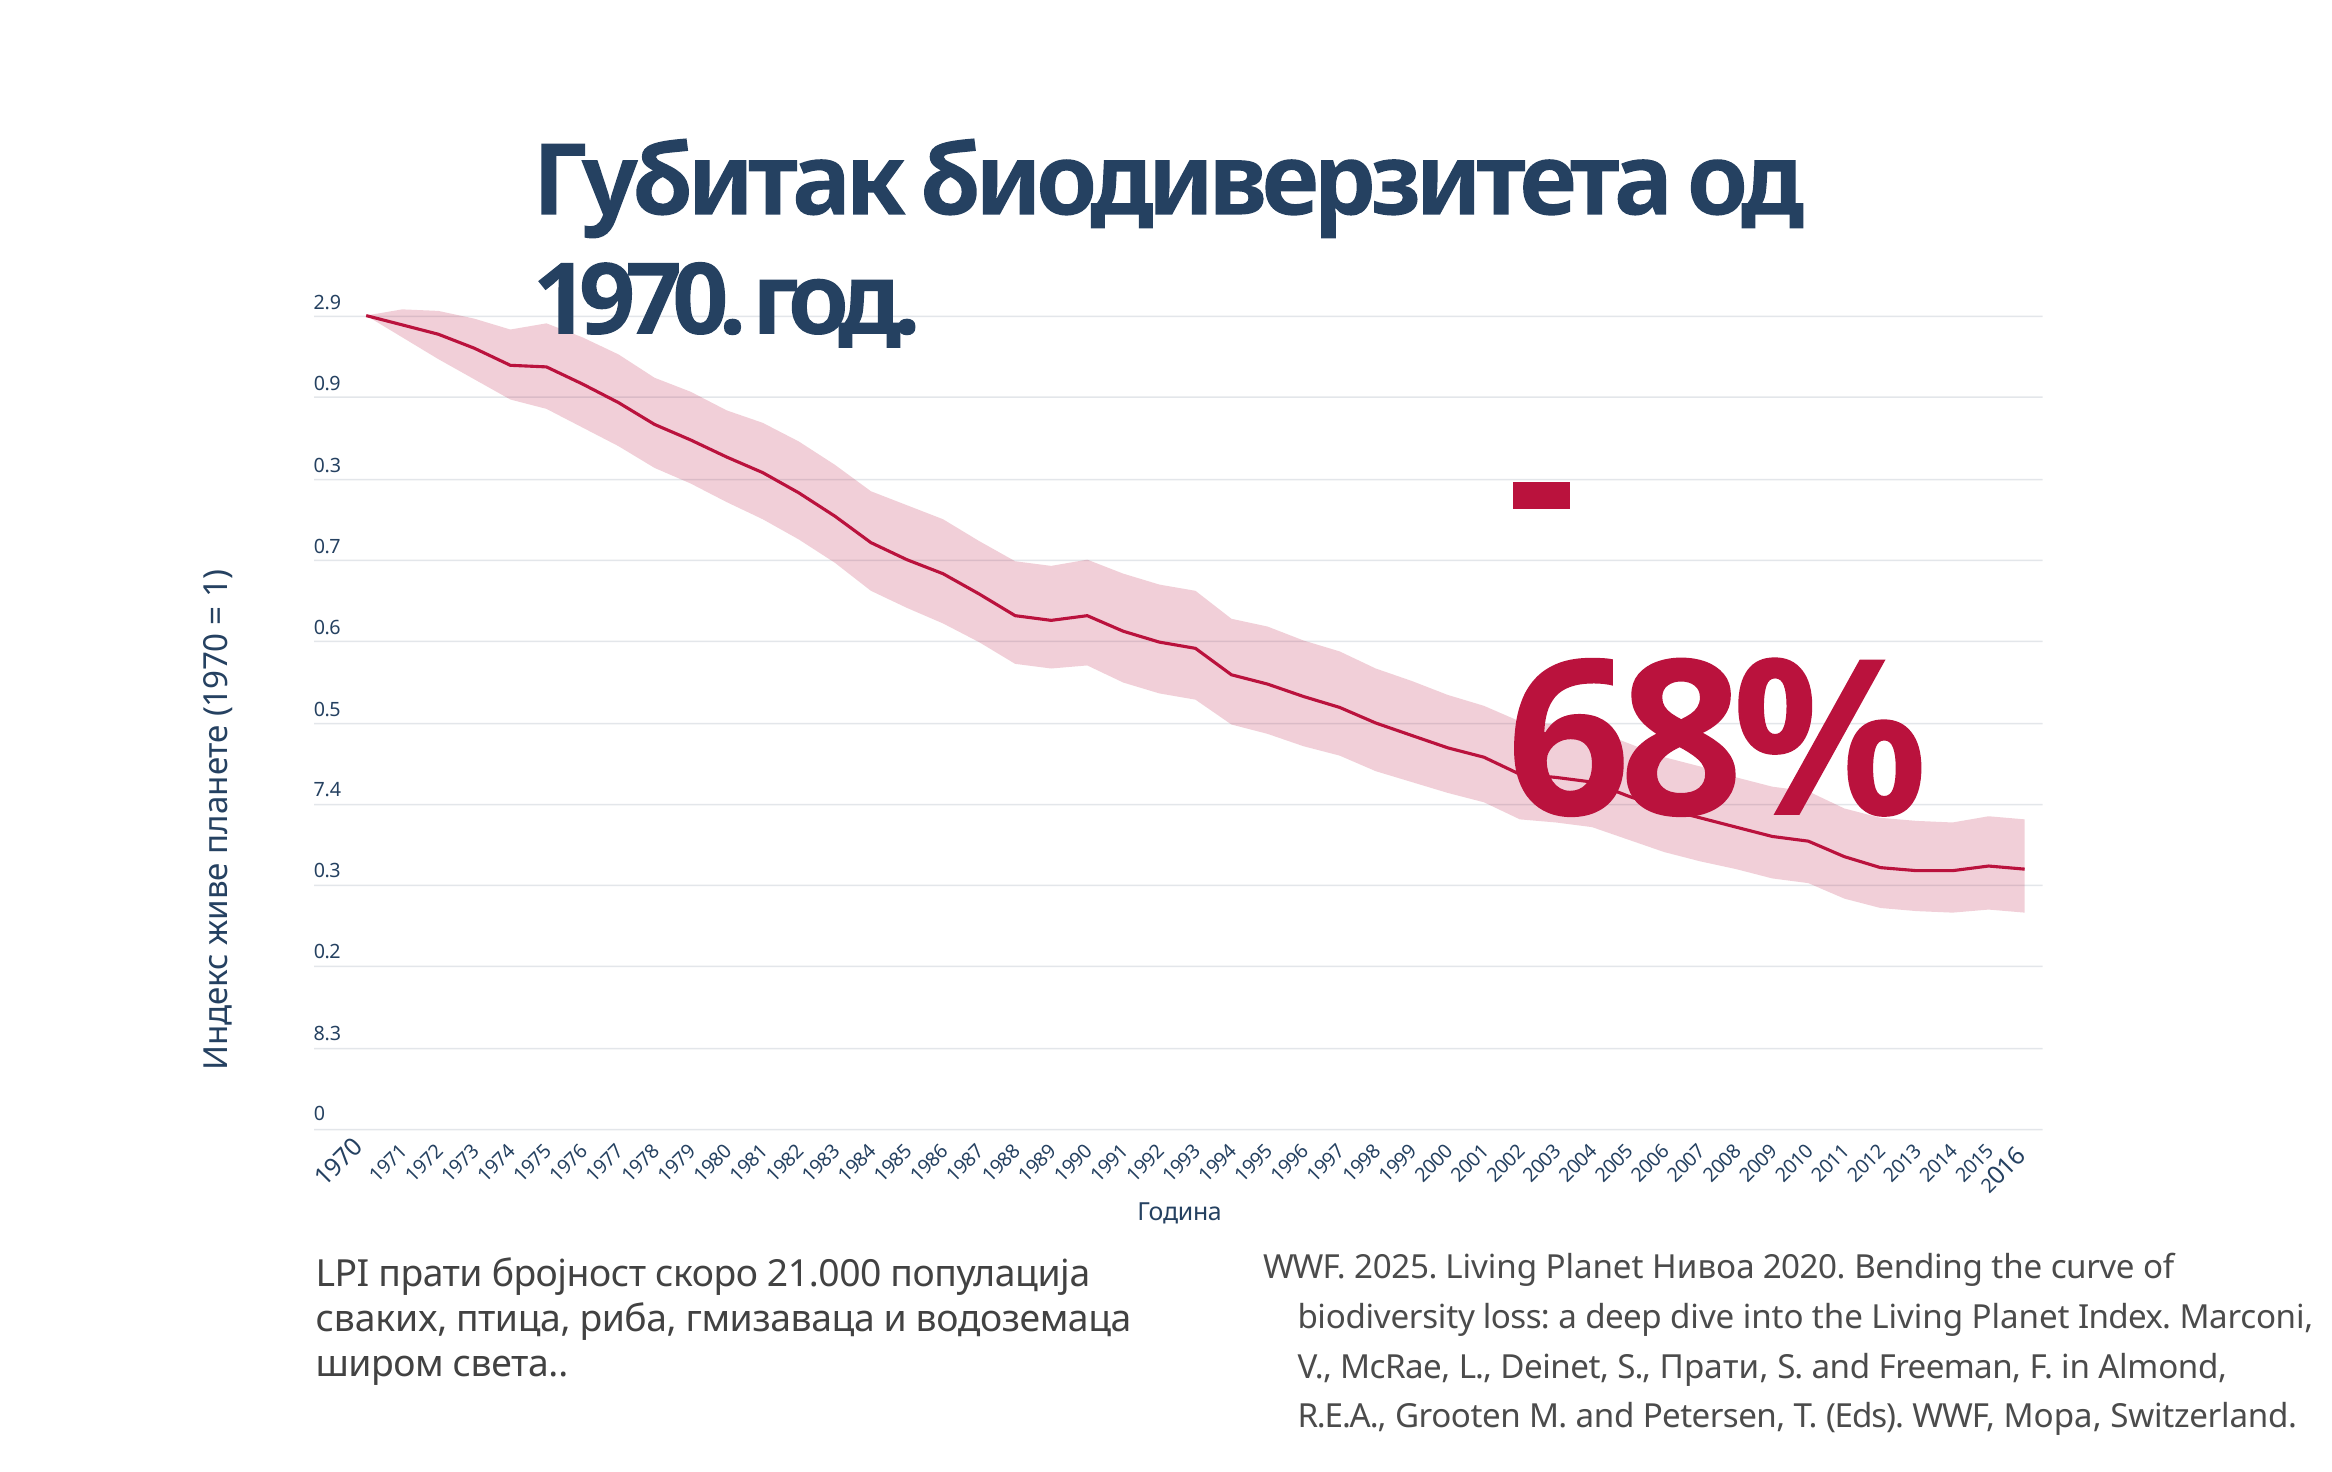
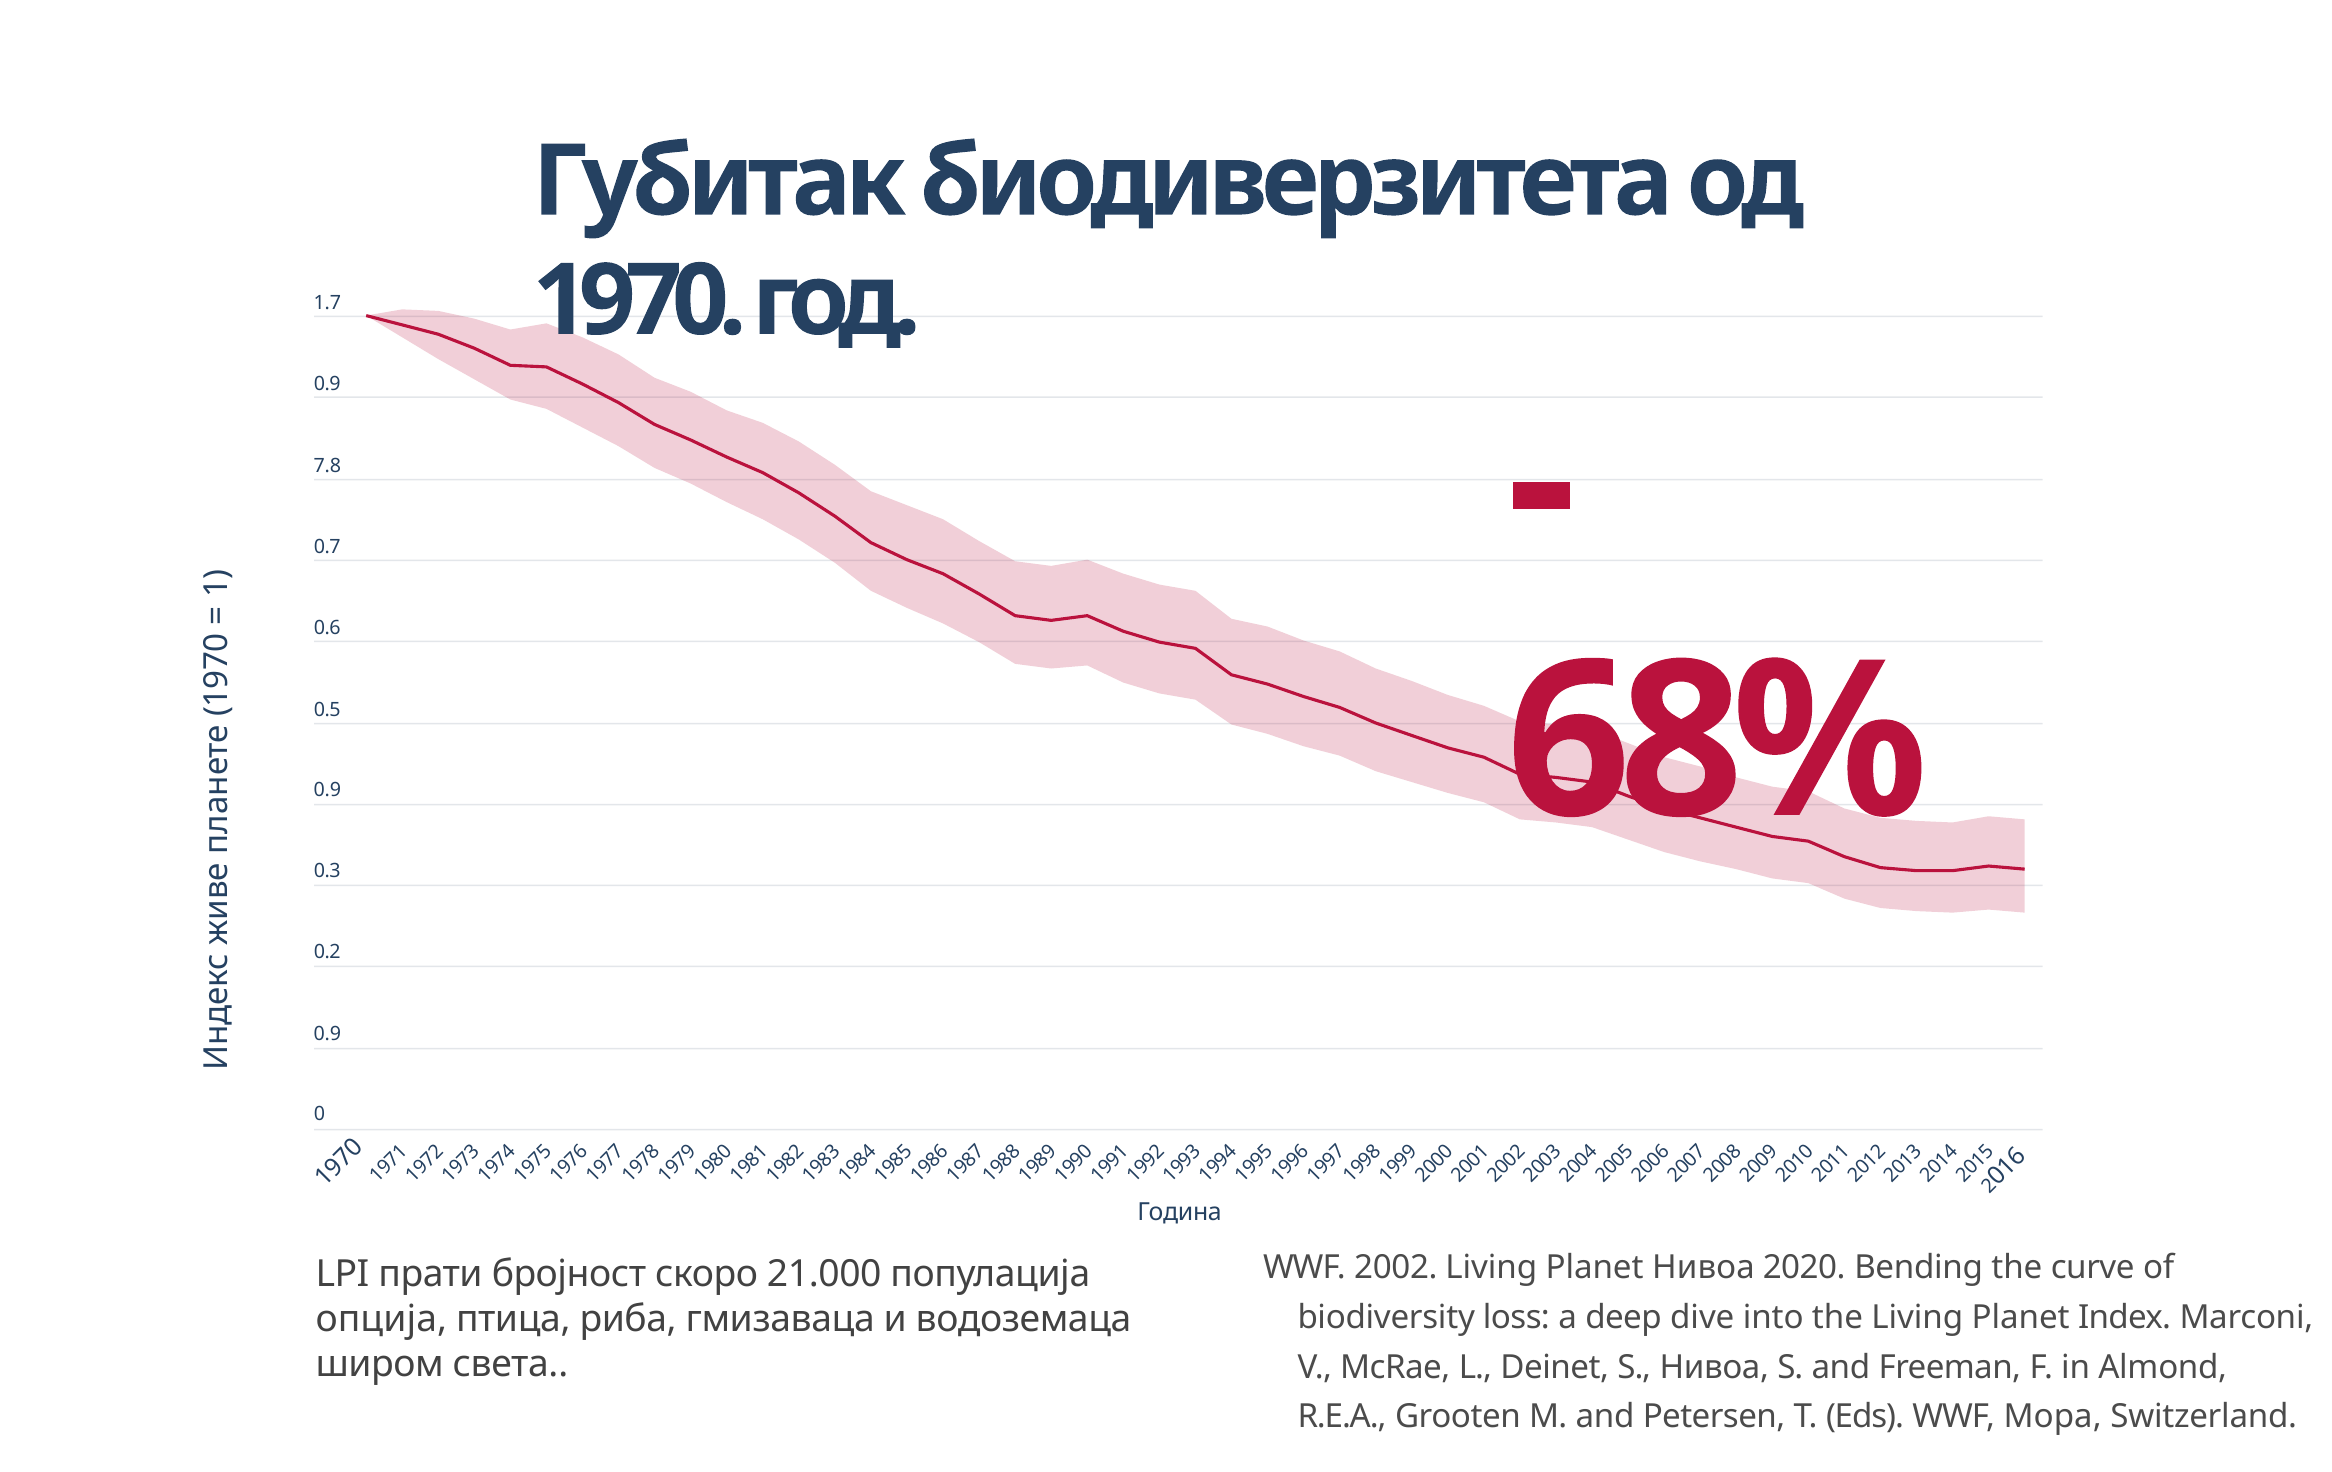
2.9: 2.9 -> 1.7 (327, 303)
0.3: 0.3 -> 7.8 (327, 466)
7.4: 7.4 -> 0.9 (327, 790)
8.3: 8.3 -> 0.9 (327, 1034)
2025: 2025 -> 2002 (1396, 1268)
сваких: сваких -> опција (381, 1319)
S Прати: Прати -> Нивоа (1714, 1367)
